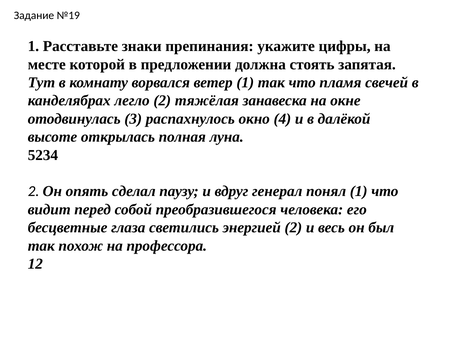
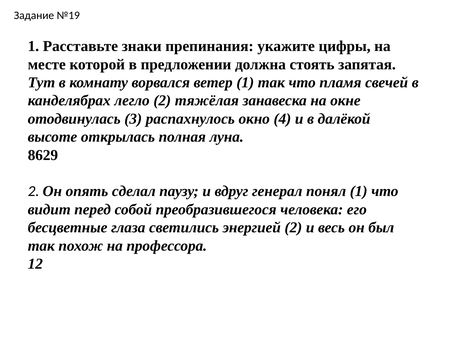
5234: 5234 -> 8629 (43, 155)
